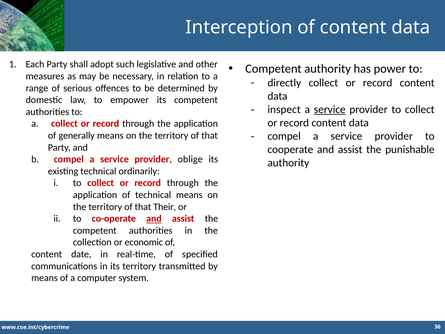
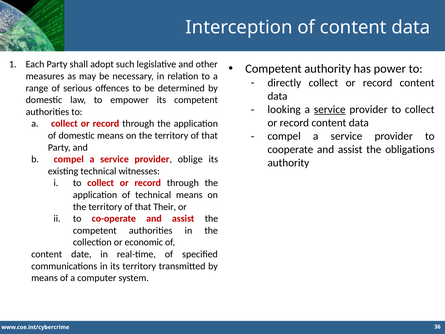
inspect: inspect -> looking (284, 109)
of generally: generally -> domestic (77, 135)
punishable: punishable -> obligations (410, 149)
ordinarily: ordinarily -> witnesses (139, 171)
and underline: present -> none (154, 218)
